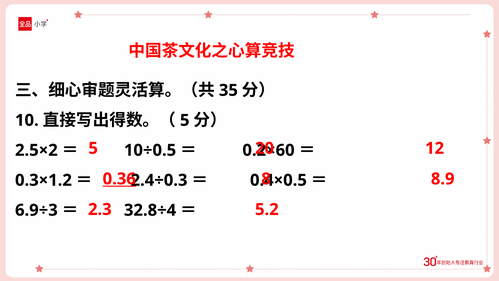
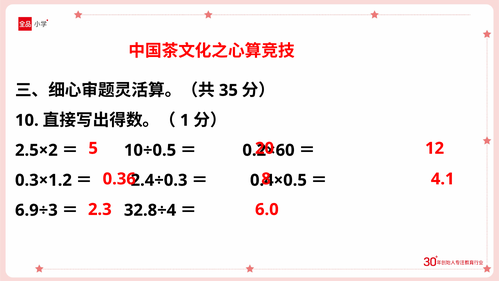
5: 5 -> 1 (185, 120)
0.36 underline: present -> none (119, 179)
8.9: 8.9 -> 4.1 (443, 179)
5.2: 5.2 -> 6.0 (267, 209)
